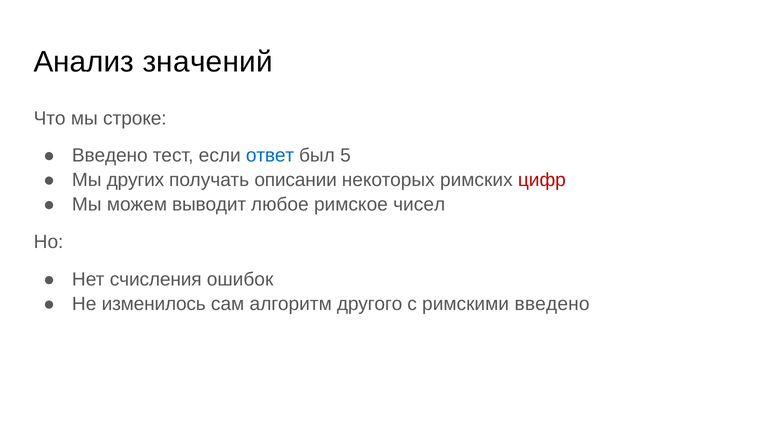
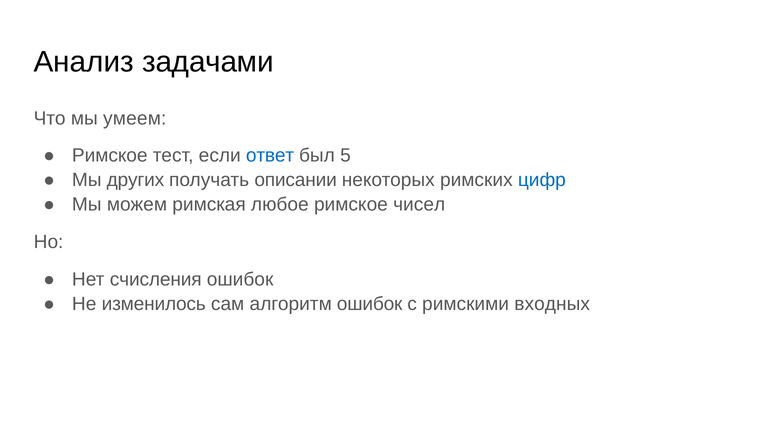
значений: значений -> задачами (208, 62)
строке: строке -> умеем (135, 118)
Введено: Введено -> Римское (110, 156)
цифр colour: red -> blue (542, 180)
выводит: выводит -> римская (209, 205)
алгоритм другого: другого -> ошибок (370, 304)
римскими введено: введено -> входных (552, 304)
